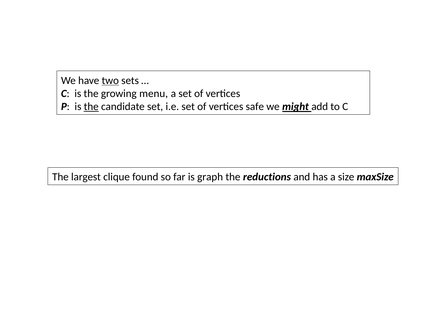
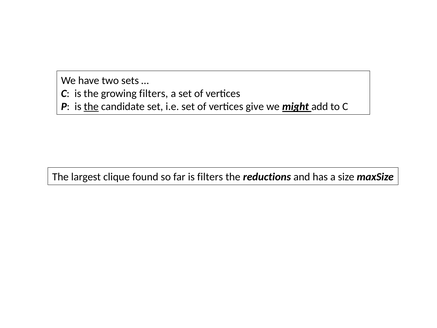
two underline: present -> none (110, 80)
growing menu: menu -> filters (154, 94)
safe: safe -> give (255, 107)
is graph: graph -> filters (210, 177)
